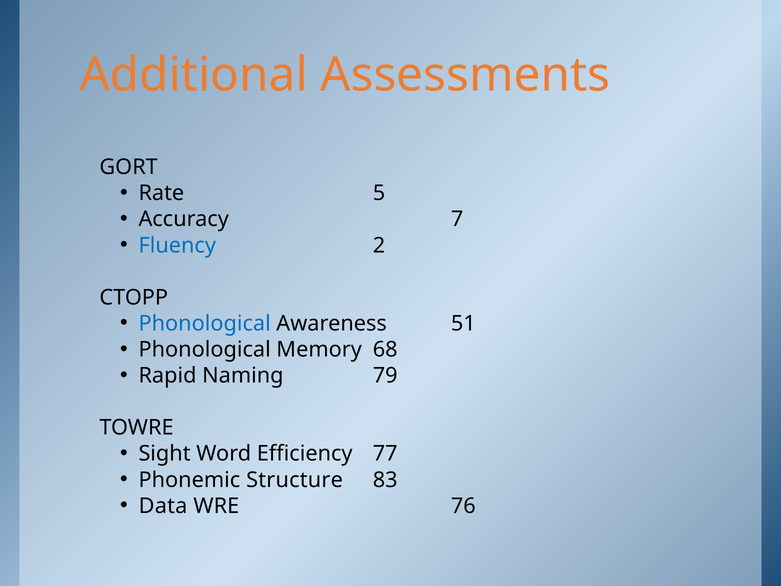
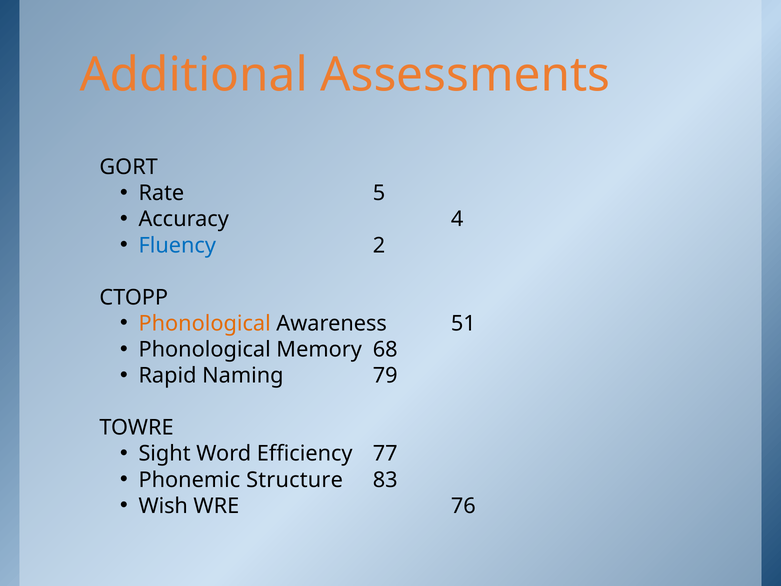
7: 7 -> 4 (457, 219)
Phonological colour: blue -> orange (205, 323)
Data: Data -> Wish (163, 506)
